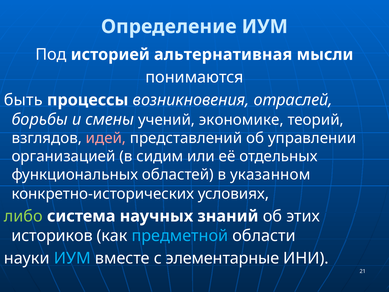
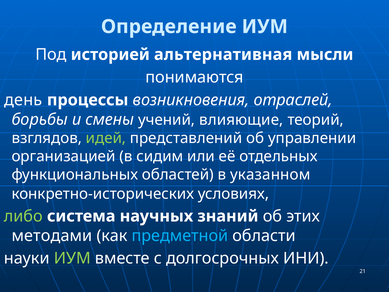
быть: быть -> день (23, 100)
экономике: экономике -> влияющие (241, 120)
идей colour: pink -> light green (106, 138)
историков: историков -> методами (52, 235)
ИУМ colour: light blue -> light green (72, 258)
элементарные: элементарные -> долгосрочных (222, 258)
